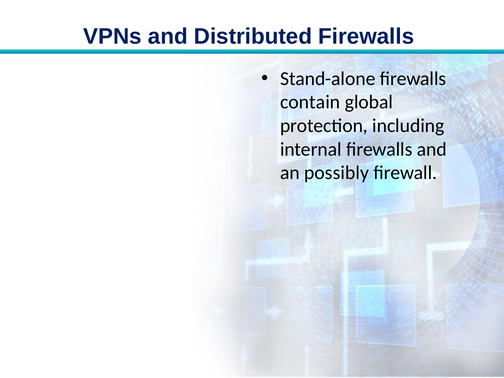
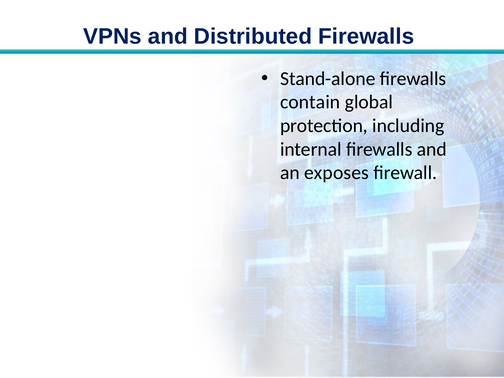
possibly: possibly -> exposes (337, 173)
